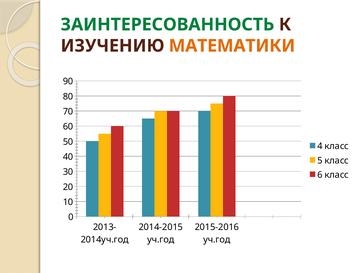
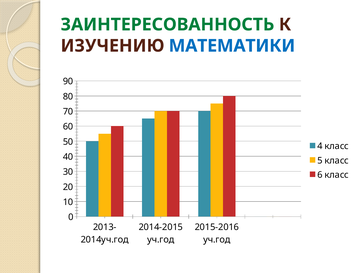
МАТЕМАТИКИ colour: orange -> blue (232, 46)
